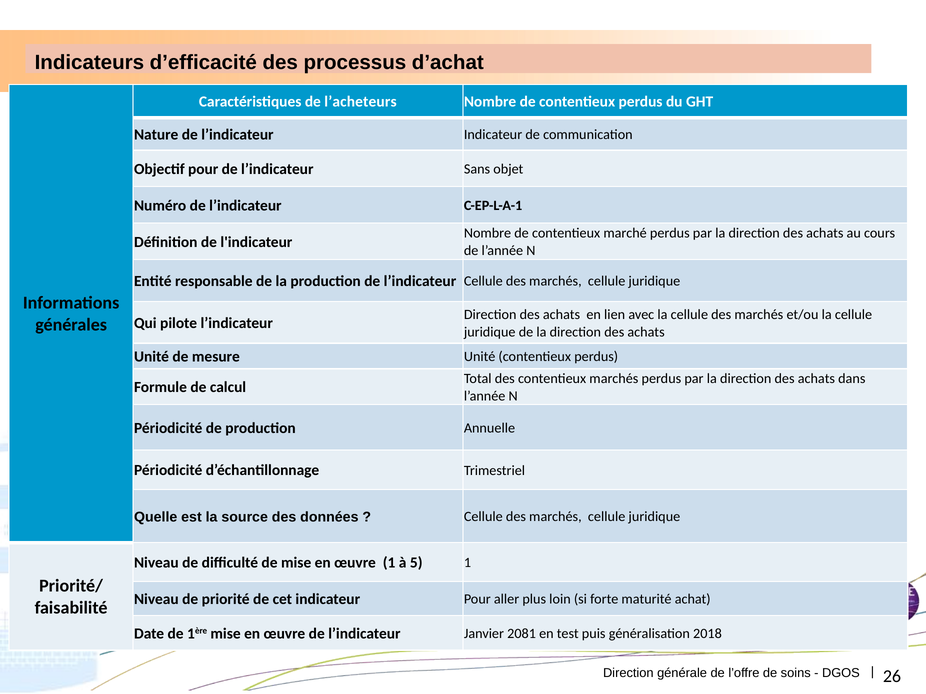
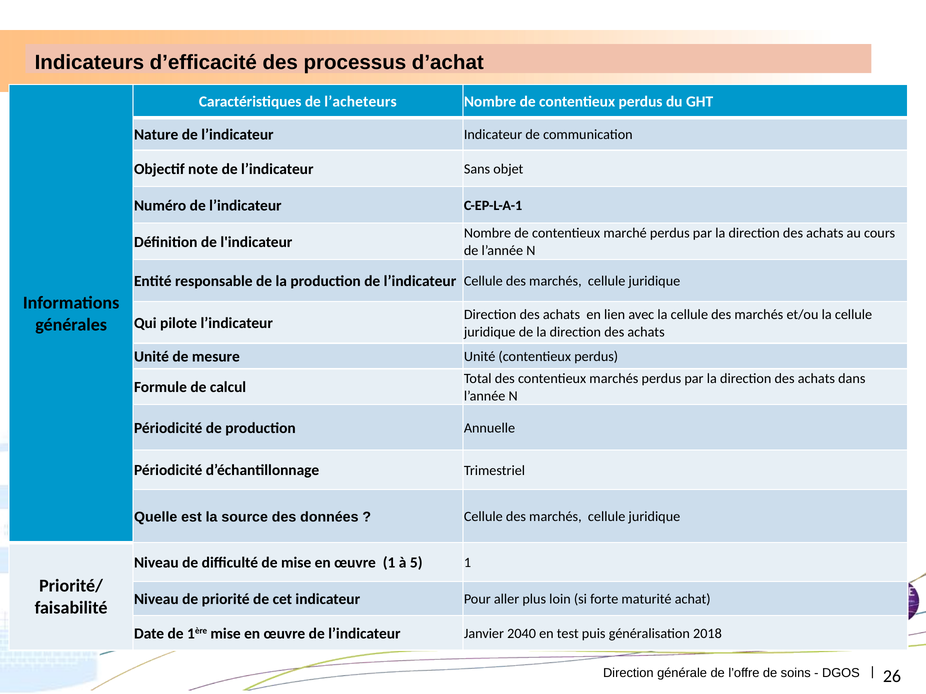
Objectif pour: pour -> note (203, 169)
2081: 2081 -> 2040 (522, 634)
